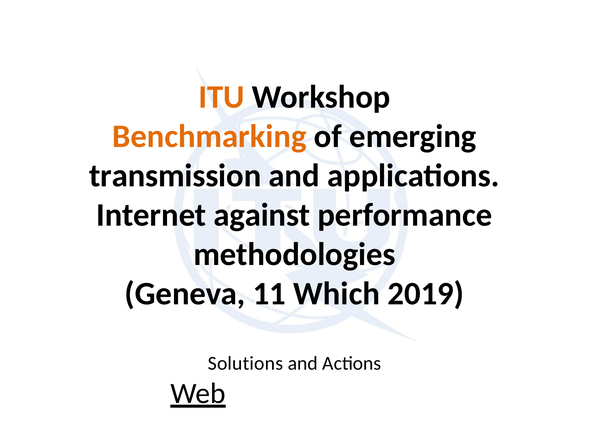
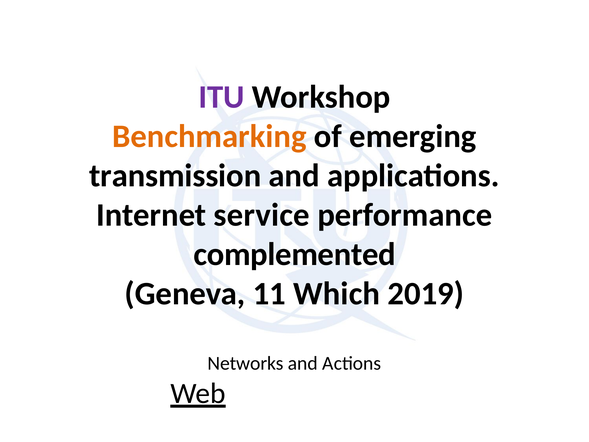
ITU colour: orange -> purple (221, 97)
against: against -> service (262, 215)
methodologies: methodologies -> complemented (295, 254)
Solutions: Solutions -> Networks (246, 363)
